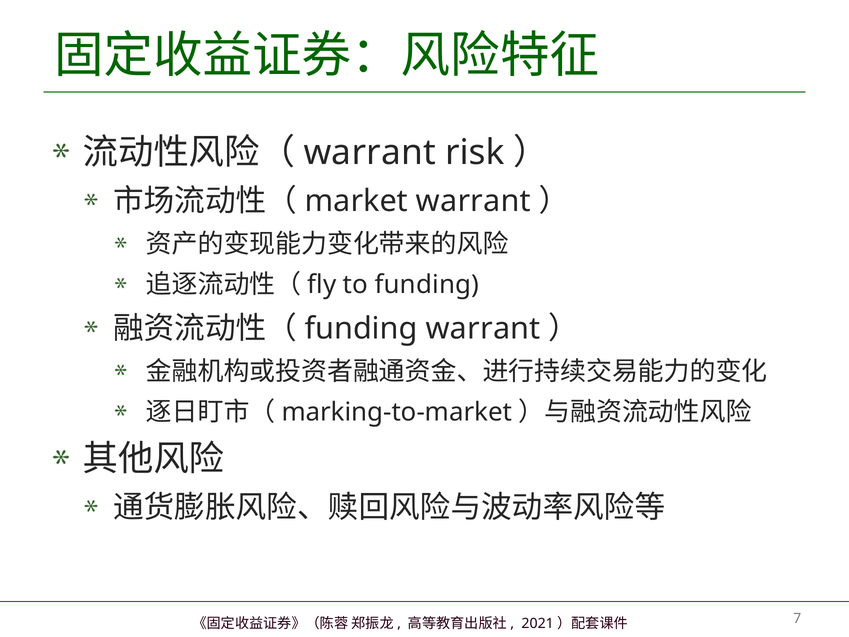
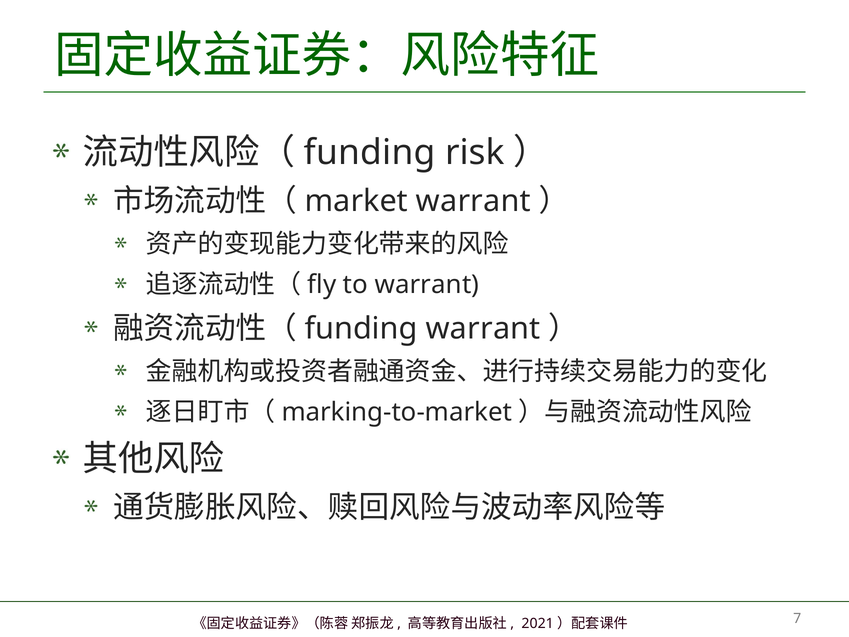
warrant: warrant -> funding (370, 152)
to funding: funding -> warrant (427, 285)
